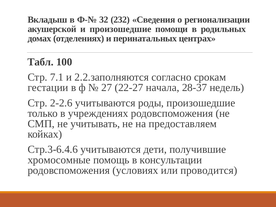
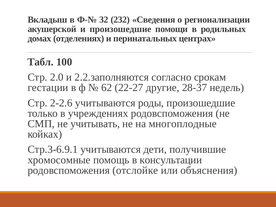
7.1: 7.1 -> 2.0 (57, 77)
27: 27 -> 62 (107, 88)
начала: начала -> другие (163, 88)
предоставляем: предоставляем -> многоплодные (183, 124)
Стр.3-6.4.6: Стр.3-6.4.6 -> Стр.3-6.9.1 (53, 149)
условиях: условиях -> отслойке (135, 170)
проводится: проводится -> объяснения (209, 170)
